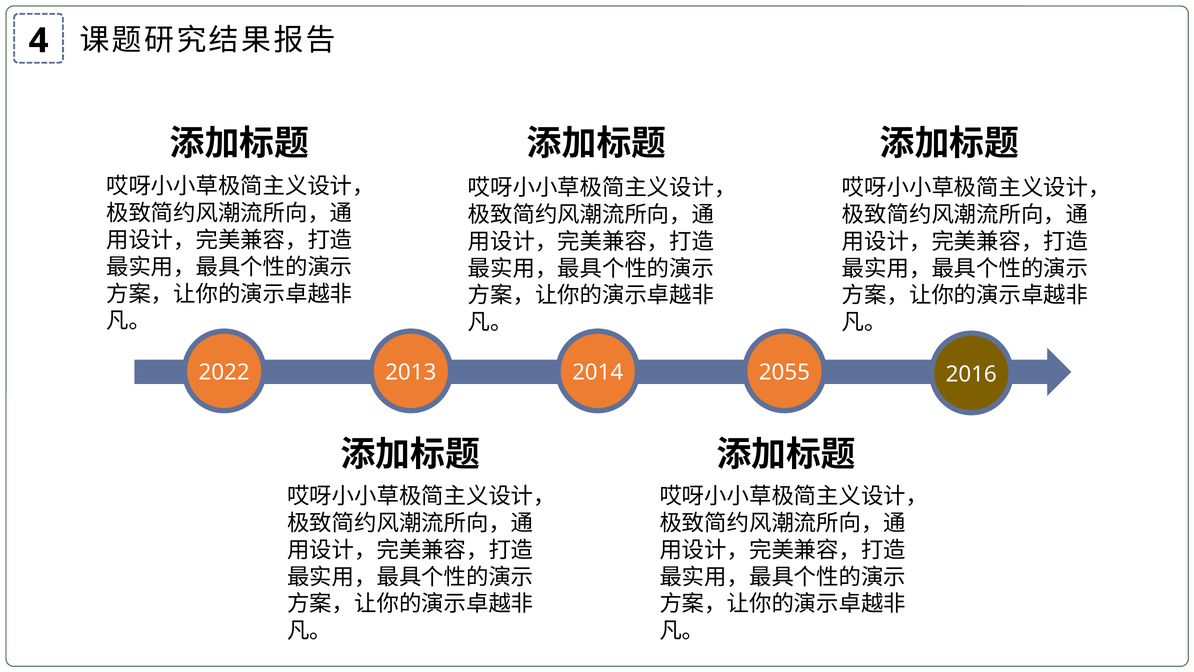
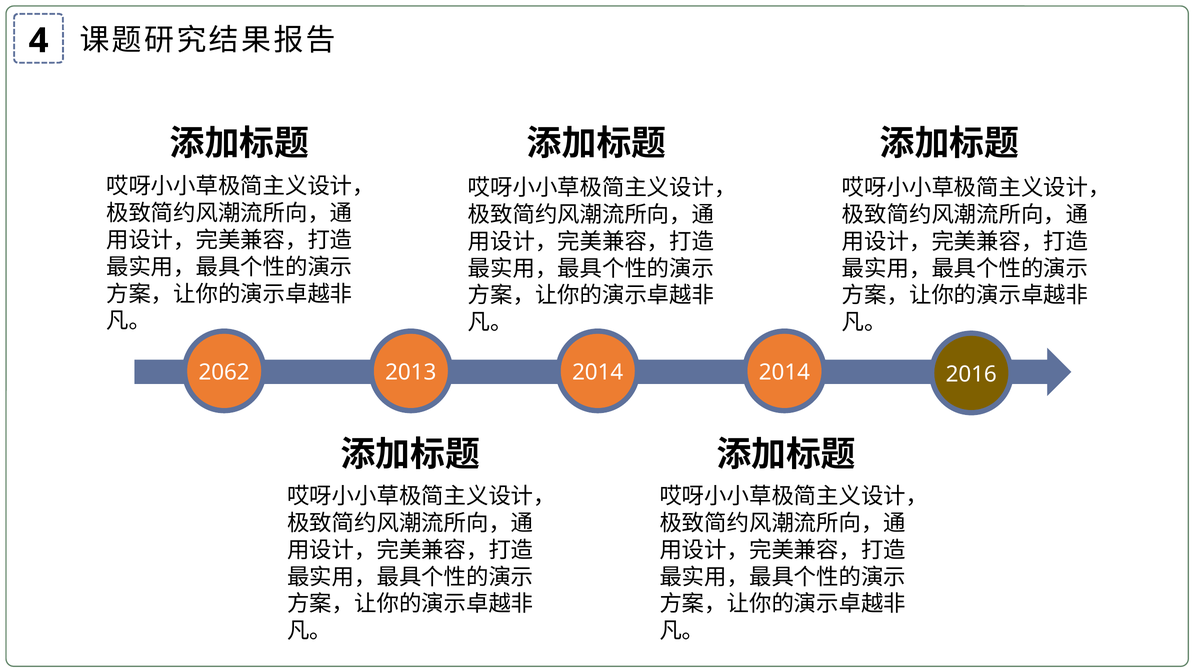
2022: 2022 -> 2062 (224, 372)
2014 2055: 2055 -> 2014 (784, 372)
